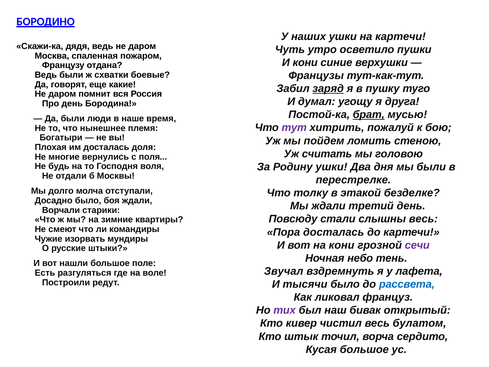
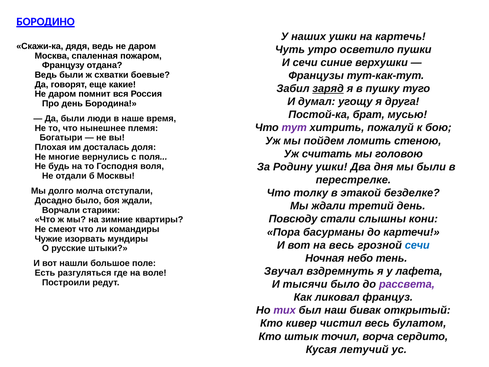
на картечи: картечи -> картечь (400, 36)
И кони: кони -> сечи (305, 62)
брат underline: present -> none (369, 115)
слышны весь: весь -> кони (423, 219)
Пора досталась: досталась -> басурманы (334, 232)
на кони: кони -> весь (342, 245)
сечи colour: purple -> blue (417, 245)
рассвета colour: blue -> purple (407, 284)
Кусая большое: большое -> летучий (364, 349)
